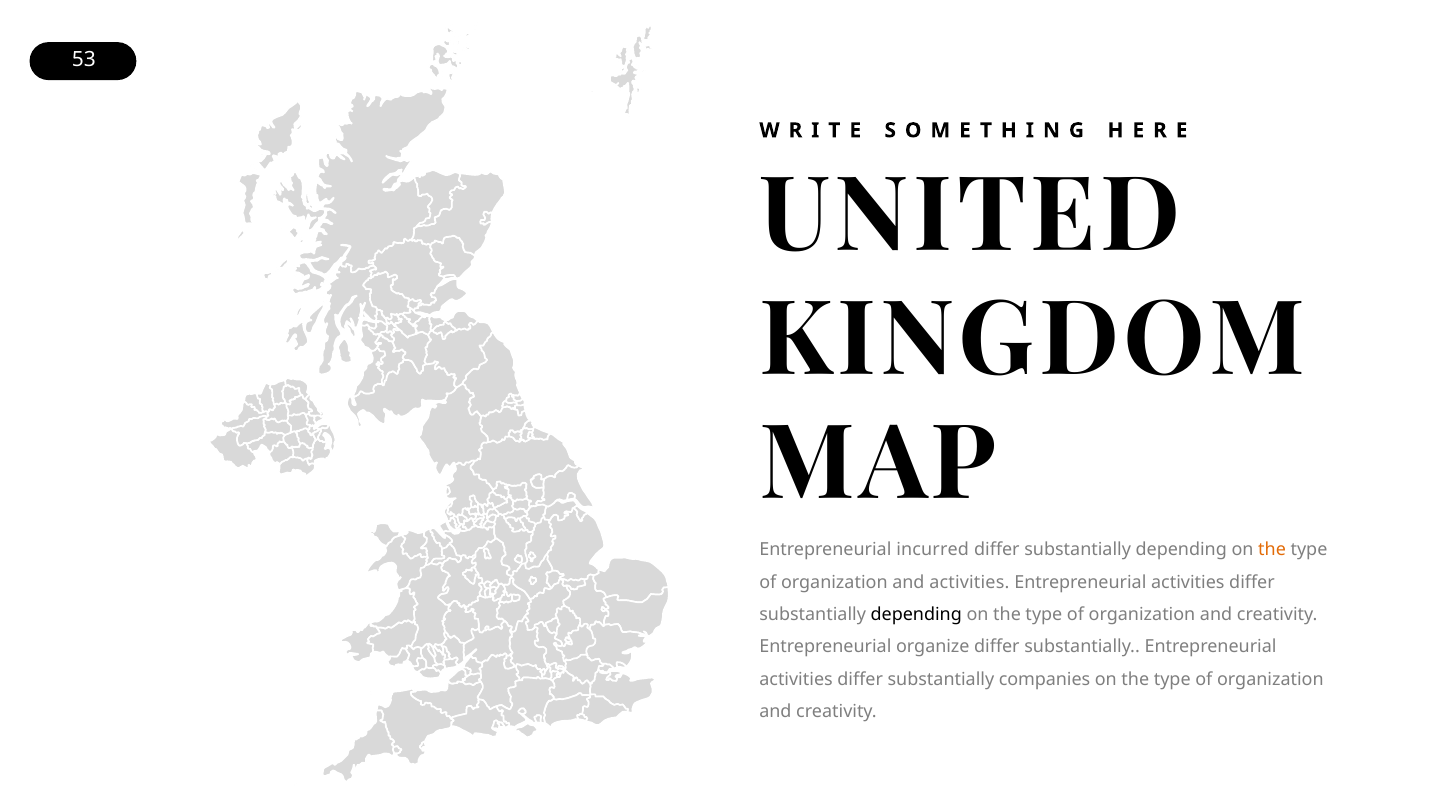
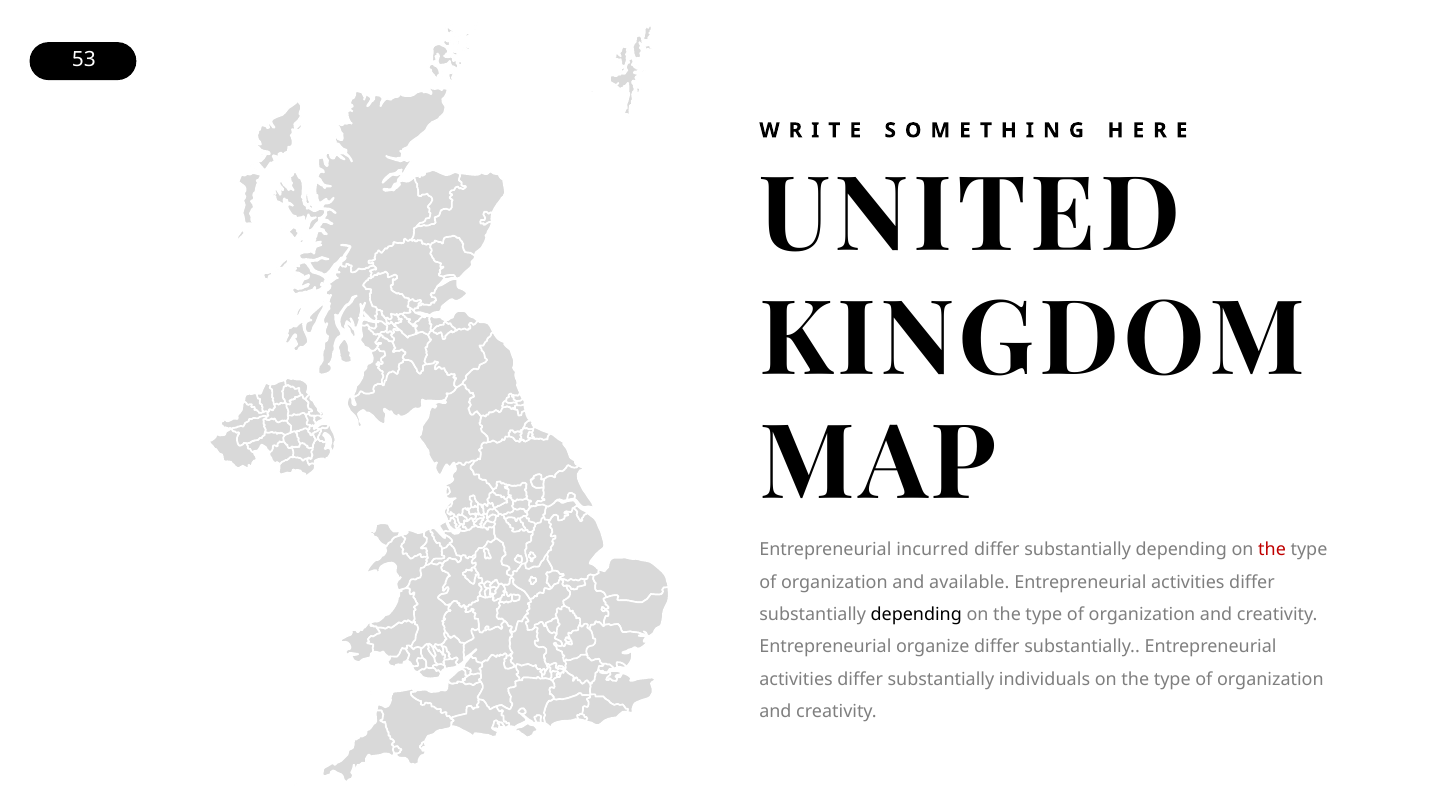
the colour: orange -> red (1272, 550)
and activities: activities -> available (969, 583)
companies: companies -> individuals (1044, 680)
